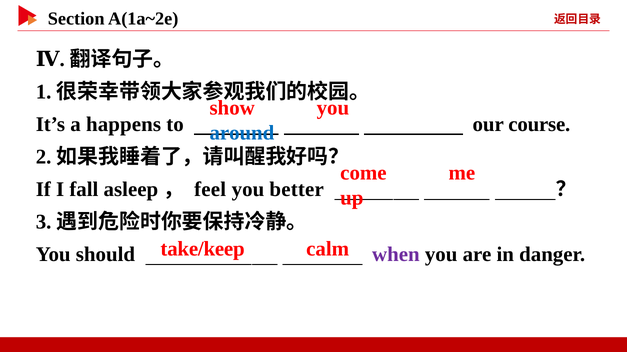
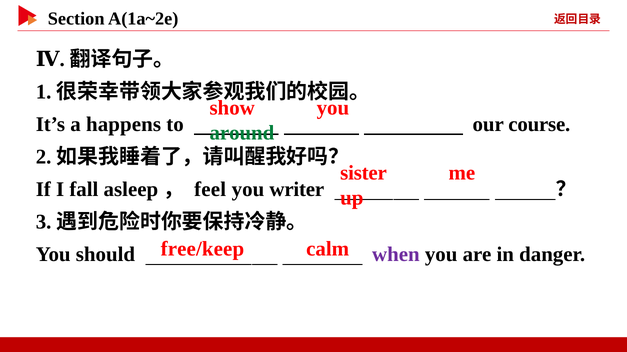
around colour: blue -> green (242, 133)
come: come -> sister (364, 173)
better: better -> writer (297, 190)
take/keep: take/keep -> free/keep (202, 250)
